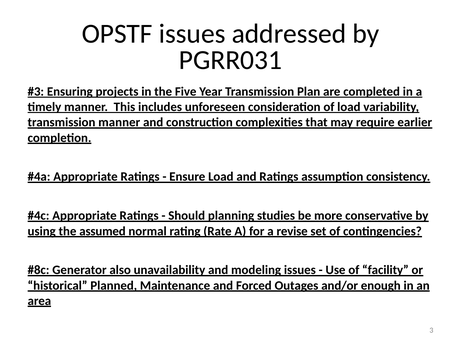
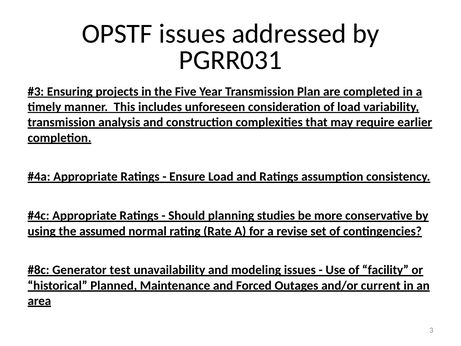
transmission manner: manner -> analysis (119, 122)
also: also -> test (120, 270)
enough: enough -> current (381, 285)
